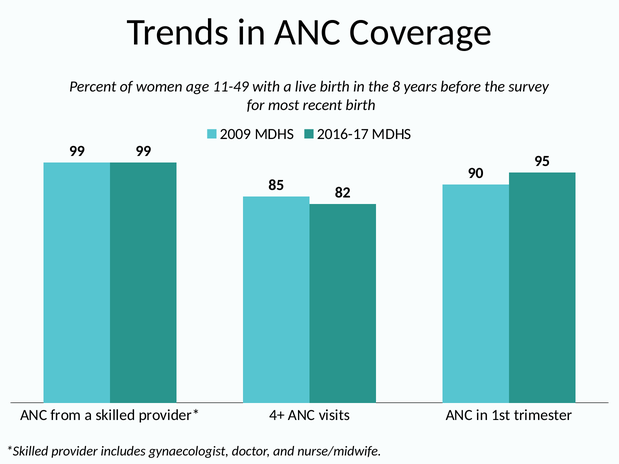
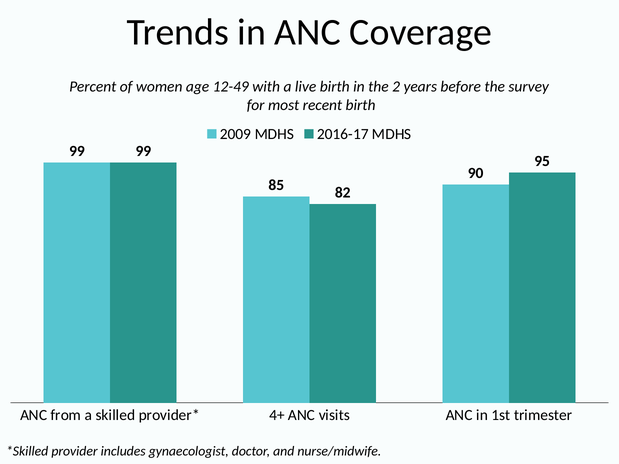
11-49: 11-49 -> 12-49 (231, 87)
8: 8 -> 2 (396, 87)
